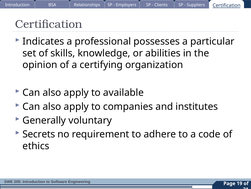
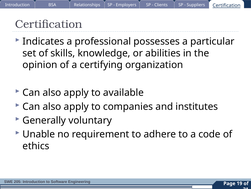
Secrets: Secrets -> Unable (39, 134)
